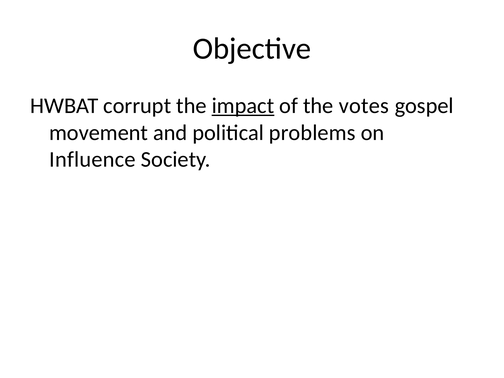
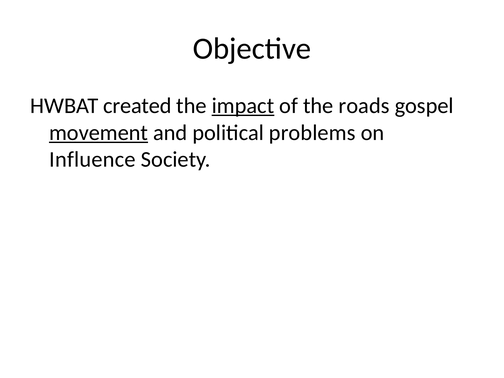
corrupt: corrupt -> created (137, 106)
votes: votes -> roads (364, 106)
movement underline: none -> present (99, 133)
